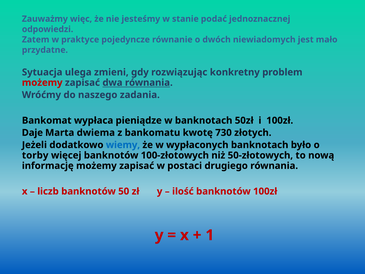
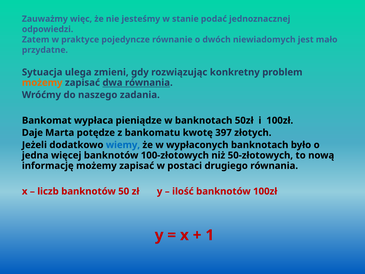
możemy colour: red -> orange (42, 83)
dwiema: dwiema -> potędze (96, 133)
730: 730 -> 397 (224, 133)
torby: torby -> jedna (35, 155)
